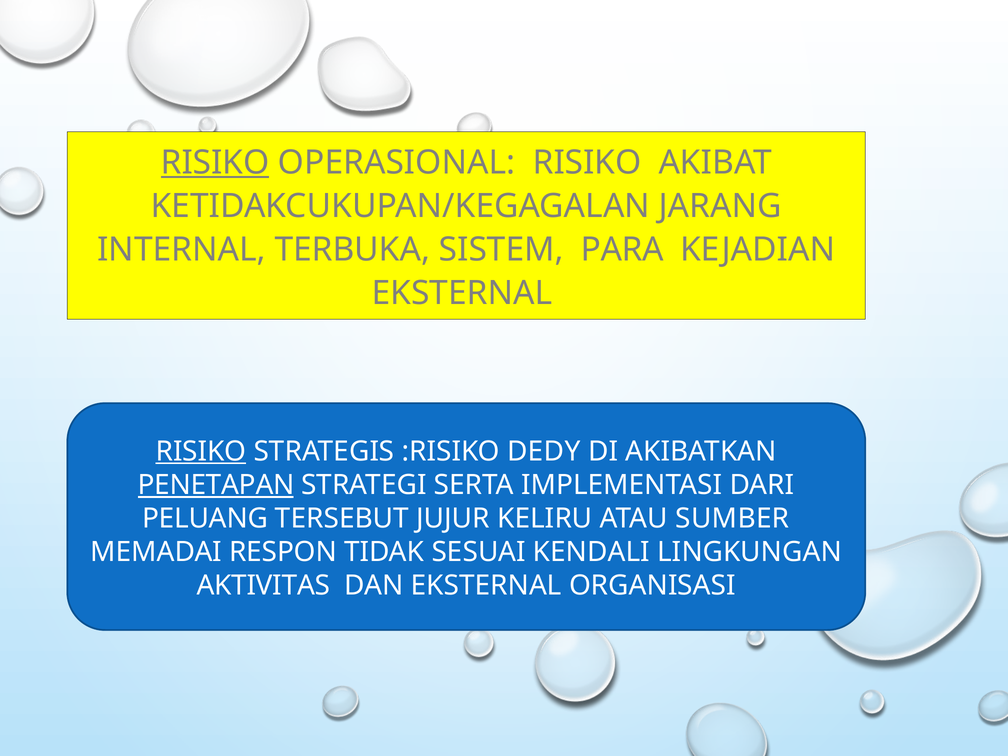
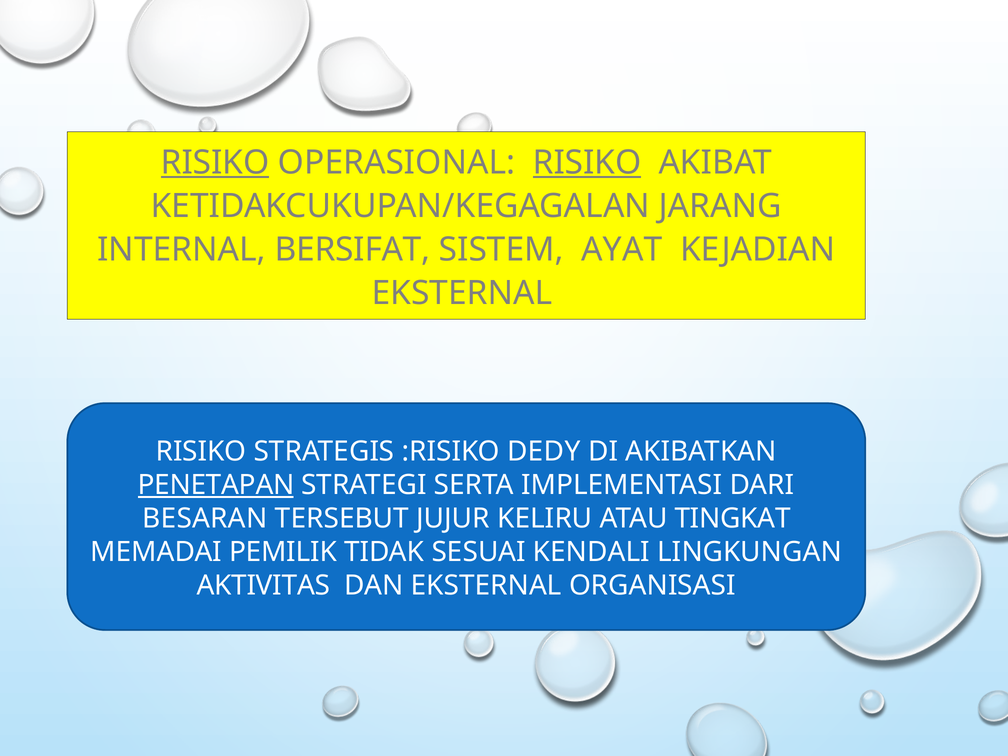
RISIKO underline: none -> present (587, 163)
TERBUKA: TERBUKA -> BERSIFAT (352, 250)
PARA: PARA -> AYAT (622, 250)
RISIKO underline: present -> none (201, 451)
PELUANG: PELUANG -> BESARAN (205, 519)
SUMBER: SUMBER -> TINGKAT (733, 519)
RESPON: RESPON -> PEMILIK (283, 552)
